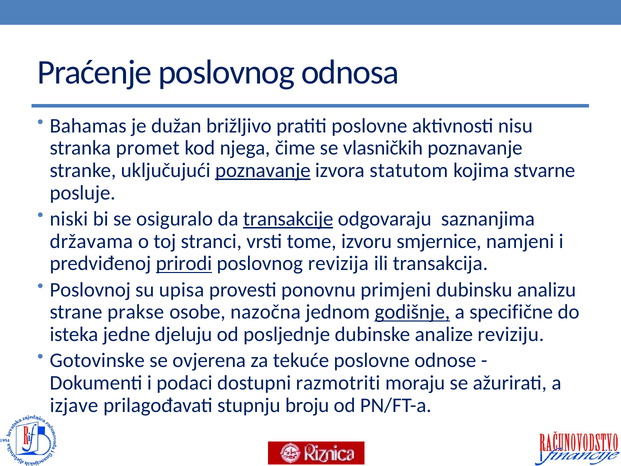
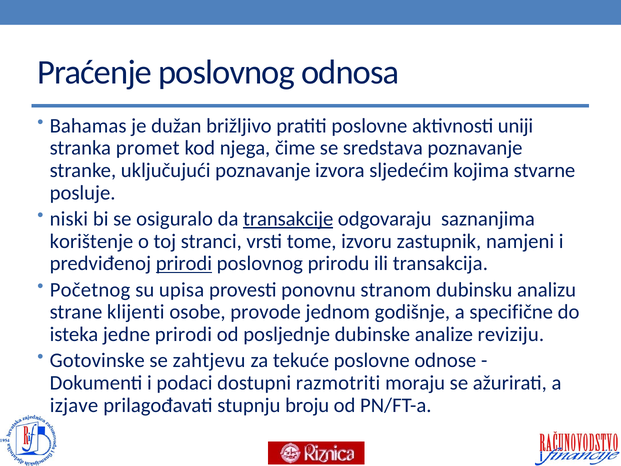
nisu: nisu -> uniji (516, 126)
vlasničkih: vlasničkih -> sredstava (383, 148)
poznavanje underline: present -> none (263, 170)
statutom: statutom -> sljedećim (409, 170)
državama: državama -> korištenje (91, 241)
smjernice: smjernice -> zastupnik (439, 241)
revizija: revizija -> prirodu (339, 263)
Poslovnoj: Poslovnoj -> Početnog (90, 290)
primjeni: primjeni -> stranom (396, 290)
prakse: prakse -> klijenti (136, 312)
nazočna: nazočna -> provode (266, 312)
godišnje underline: present -> none (412, 312)
jedne djeluju: djeluju -> prirodi (183, 334)
ovjerena: ovjerena -> zahtjevu (209, 360)
